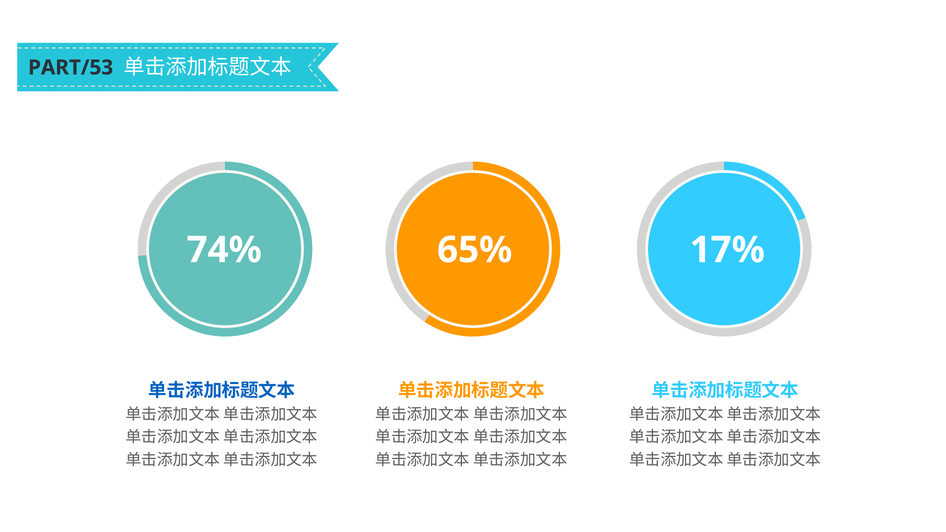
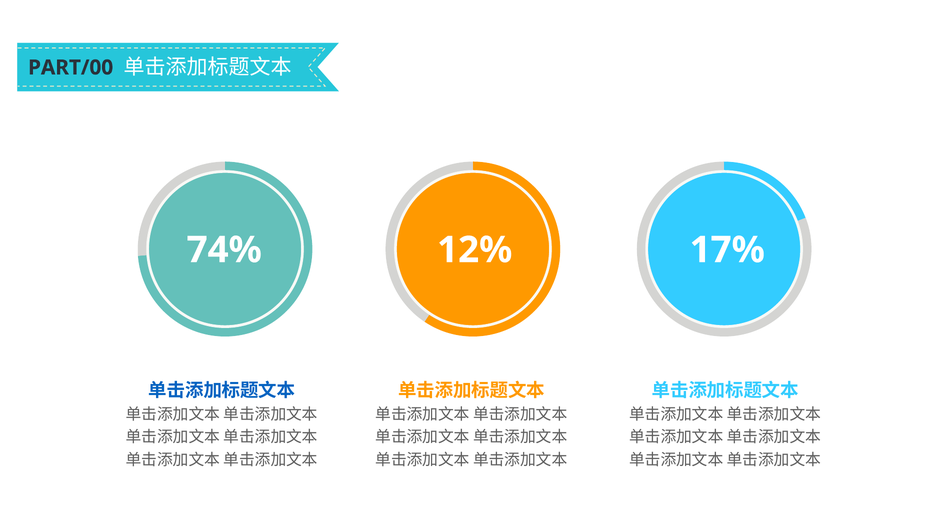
PART/53: PART/53 -> PART/00 (71, 68)
65%: 65% -> 12% (475, 250)
